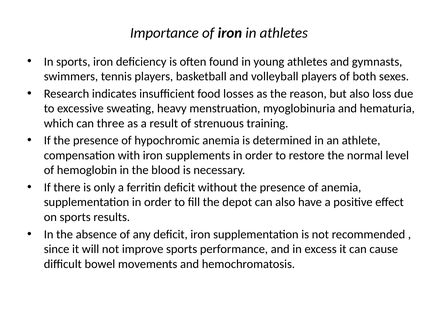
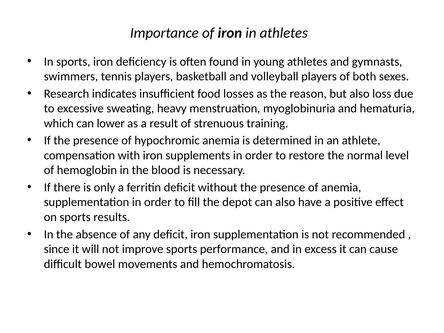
three: three -> lower (111, 123)
